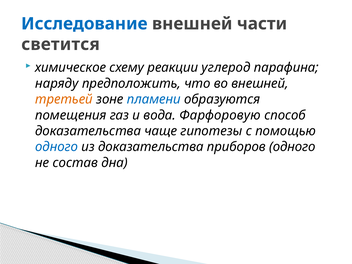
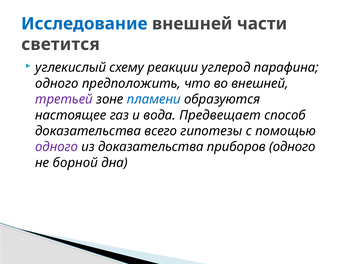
химическое: химическое -> углекислый (71, 68)
наряду: наряду -> одного (57, 83)
третьей colour: orange -> purple (64, 99)
помещения: помещения -> настоящее (71, 115)
Фарфоровую: Фарфоровую -> Предвещает (220, 115)
чаще: чаще -> всего (161, 131)
одного colour: blue -> purple (57, 147)
состав: состав -> борной (75, 163)
